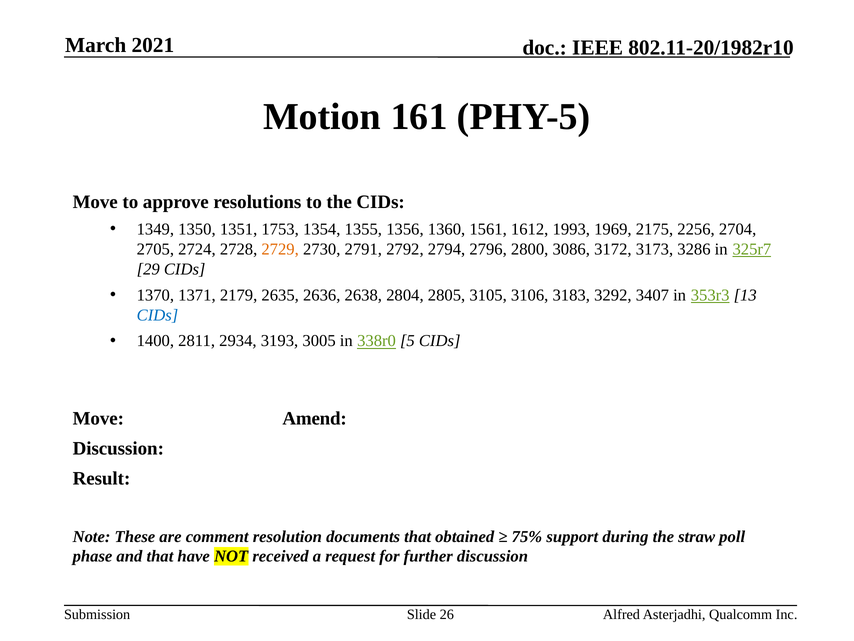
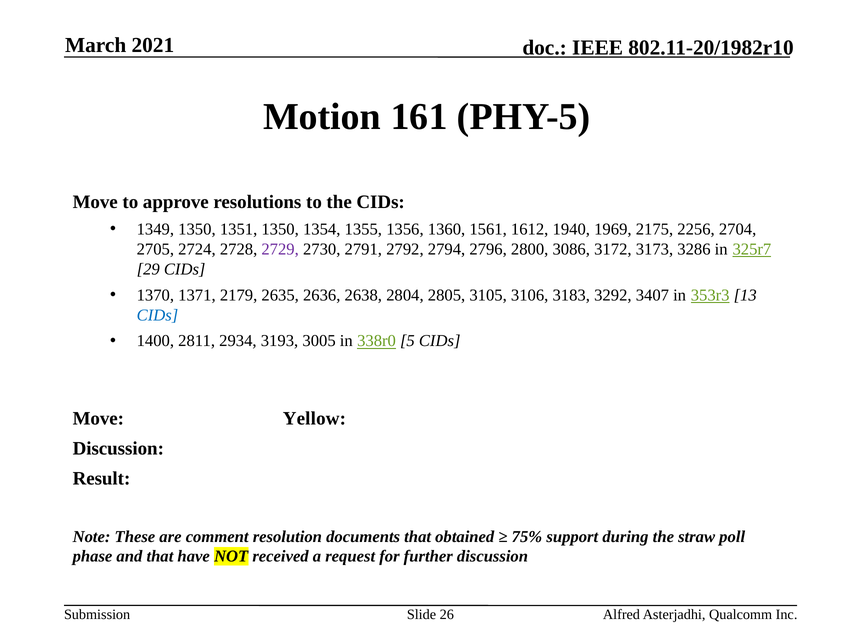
1351 1753: 1753 -> 1350 (280, 229)
1993: 1993 -> 1940 (571, 229)
2729 colour: orange -> purple (280, 249)
Amend: Amend -> Yellow (314, 418)
